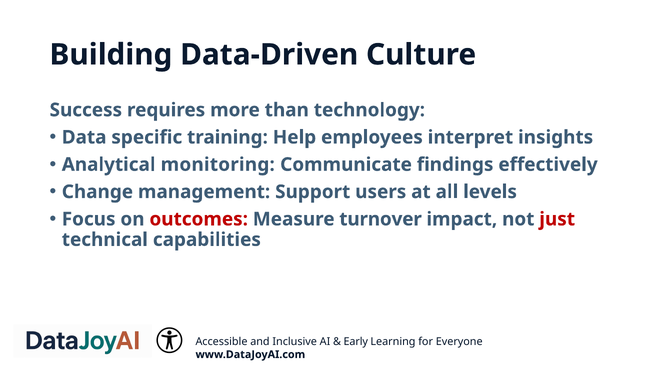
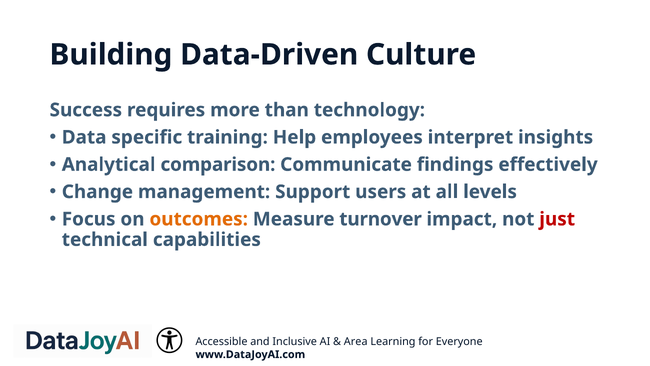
monitoring: monitoring -> comparison (218, 164)
outcomes colour: red -> orange (199, 219)
Early: Early -> Area (356, 341)
